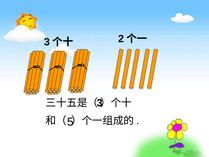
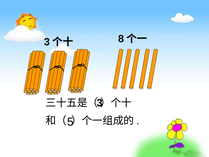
2: 2 -> 8 (121, 39)
